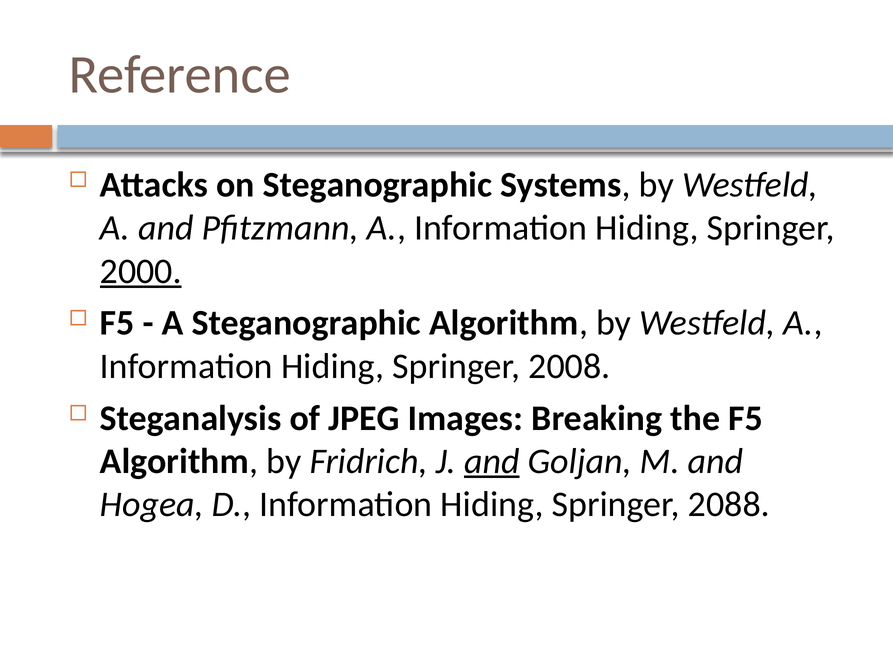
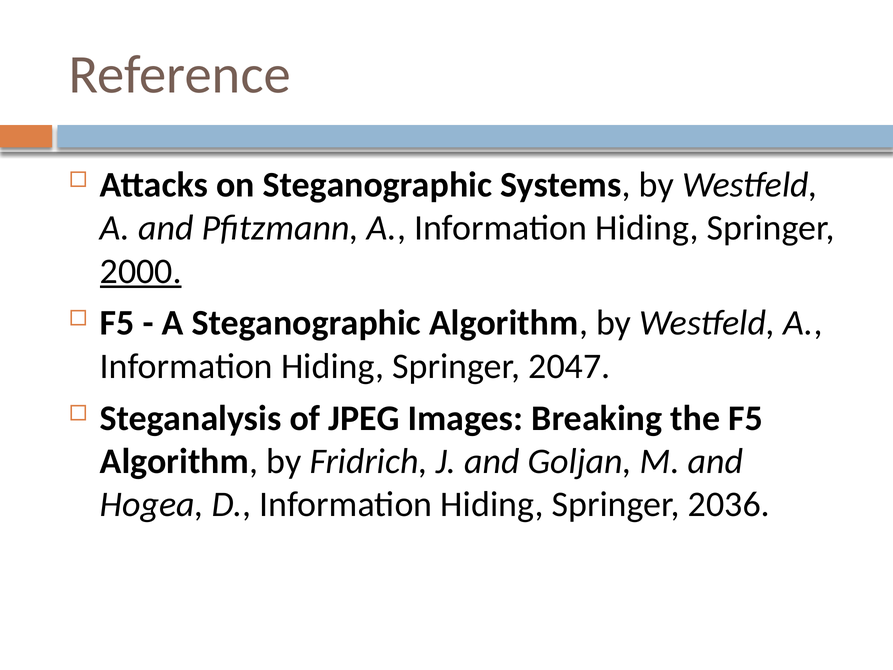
2008: 2008 -> 2047 (569, 366)
and underline: present -> none (492, 461)
2088: 2088 -> 2036 (729, 504)
